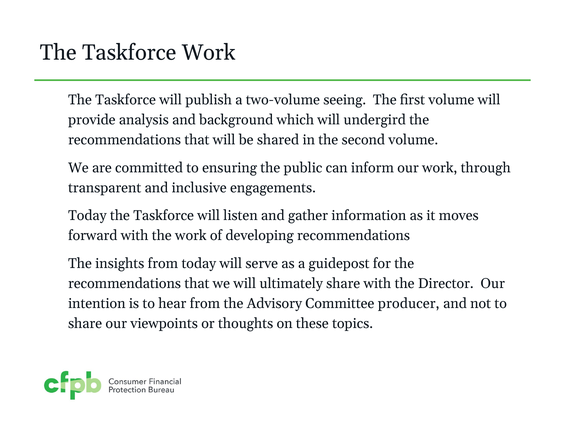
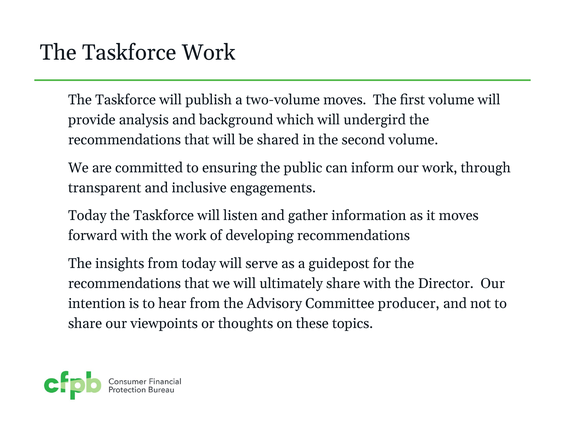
two-volume seeing: seeing -> moves (345, 100)
